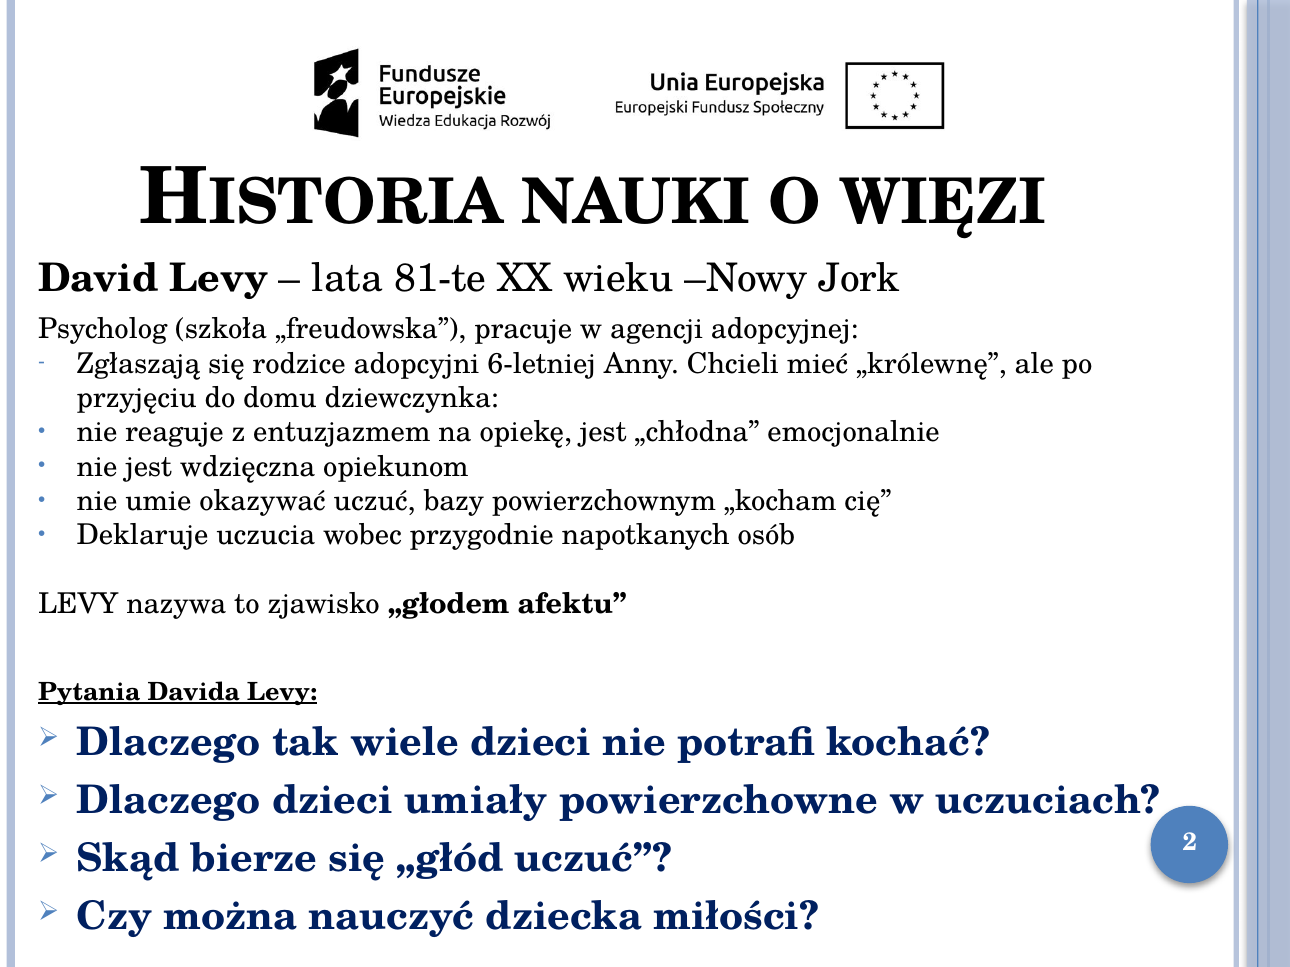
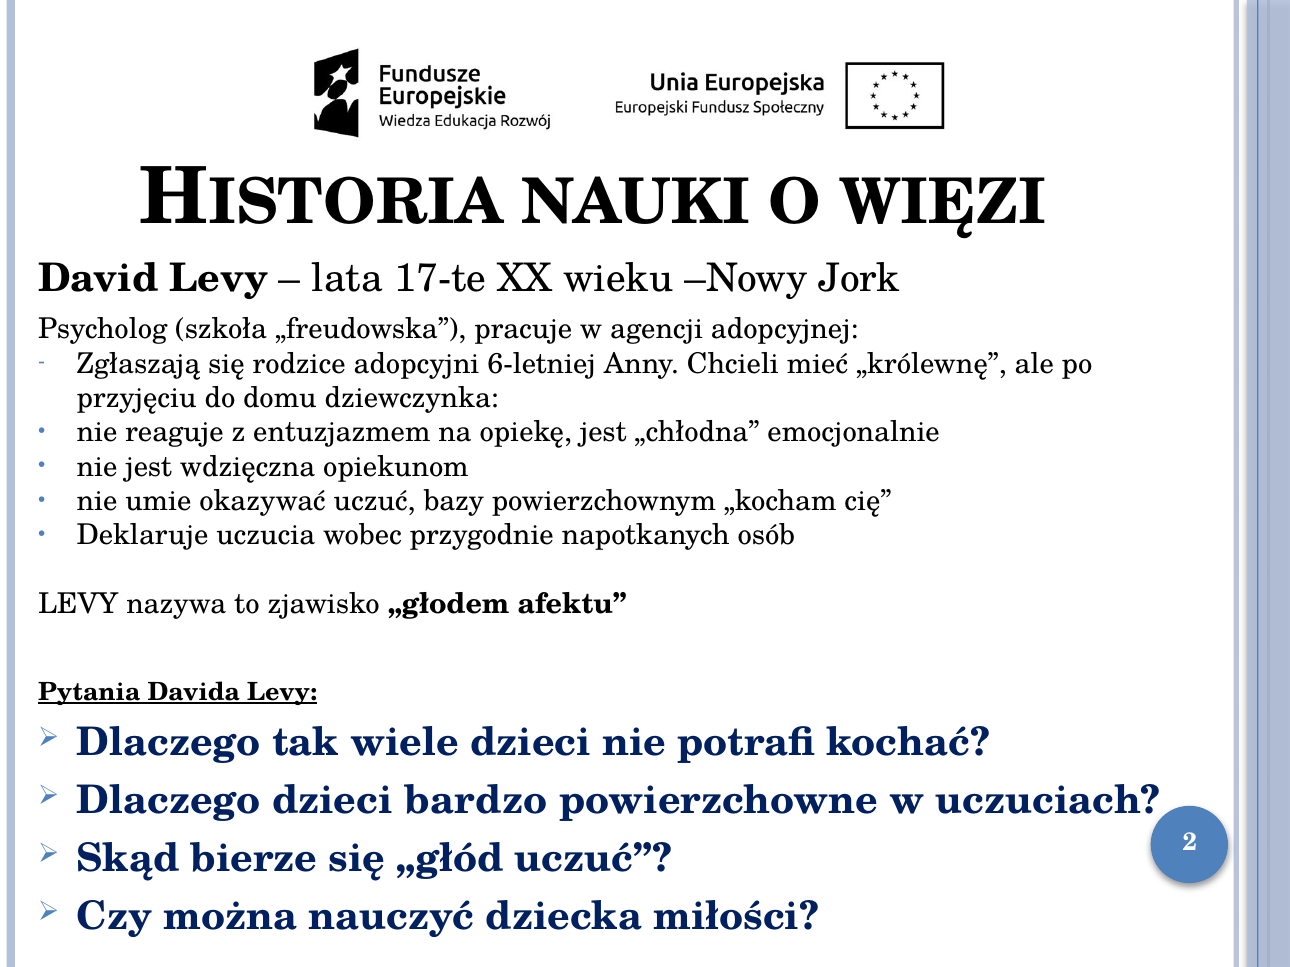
81-te: 81-te -> 17-te (440, 279)
umiały: umiały -> bardzo (476, 801)
